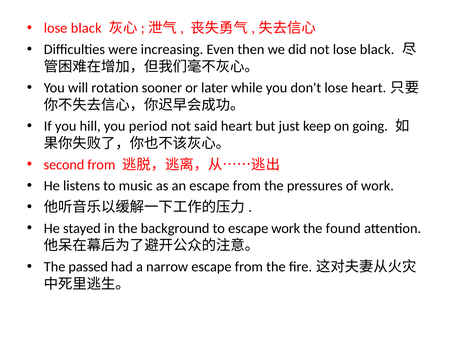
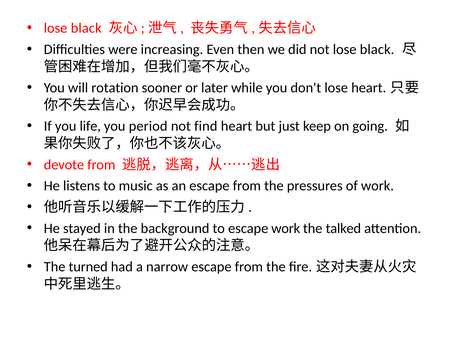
hill: hill -> life (90, 126)
said: said -> find (206, 126)
second: second -> devote (64, 165)
found: found -> talked (343, 228)
passed: passed -> turned (88, 267)
